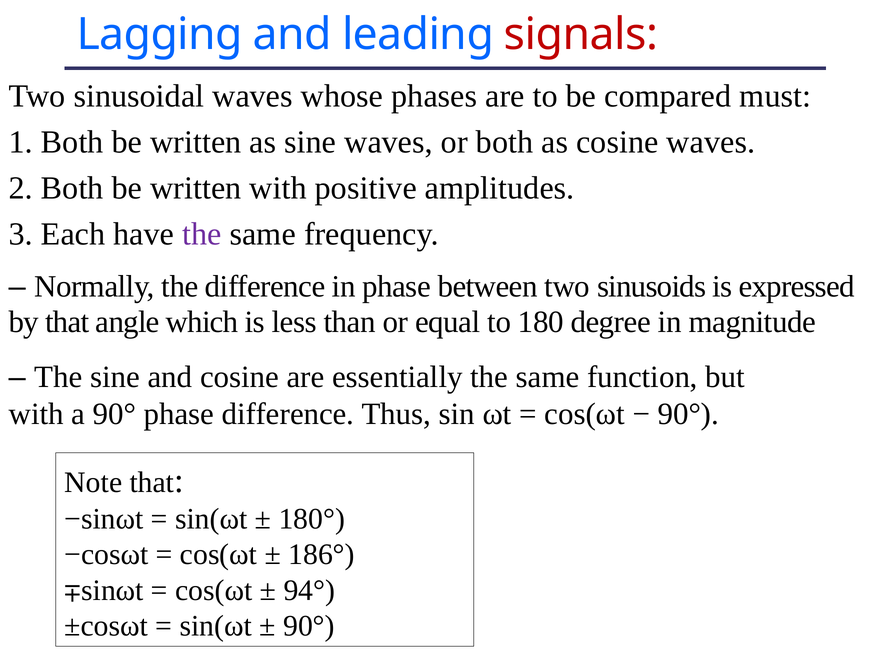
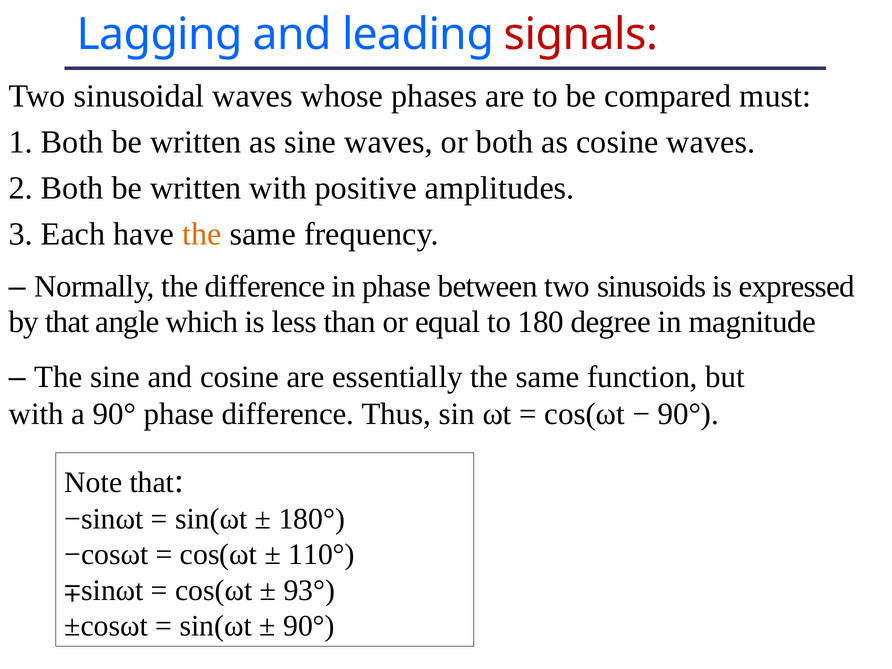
the colour: purple -> orange (202, 234)
186°: 186° -> 110° (322, 555)
94°: 94° -> 93° (309, 590)
